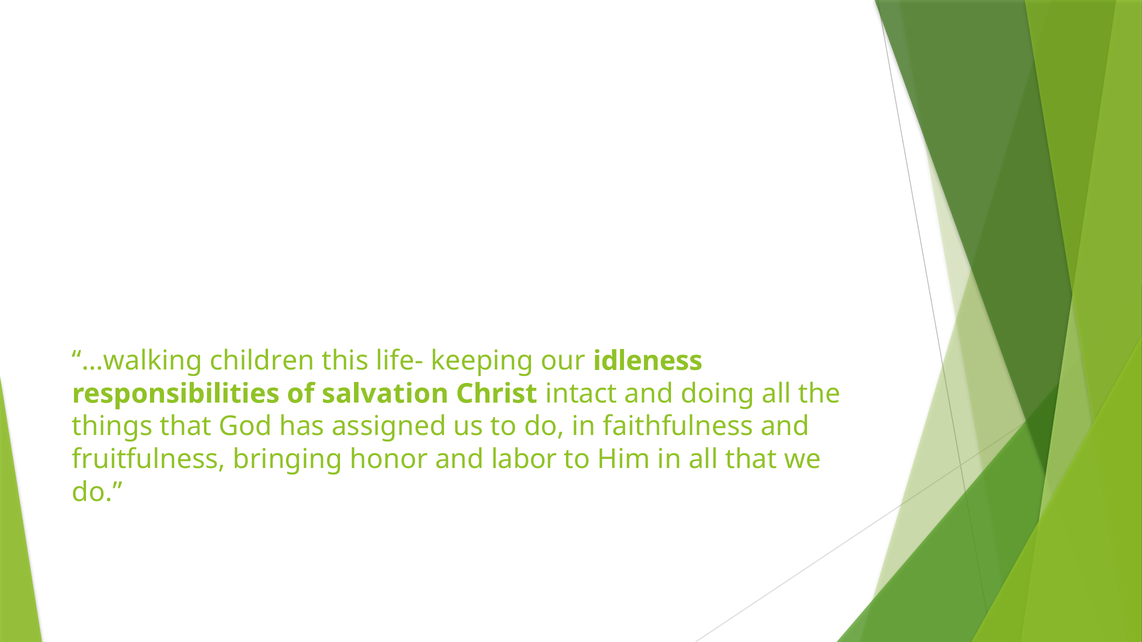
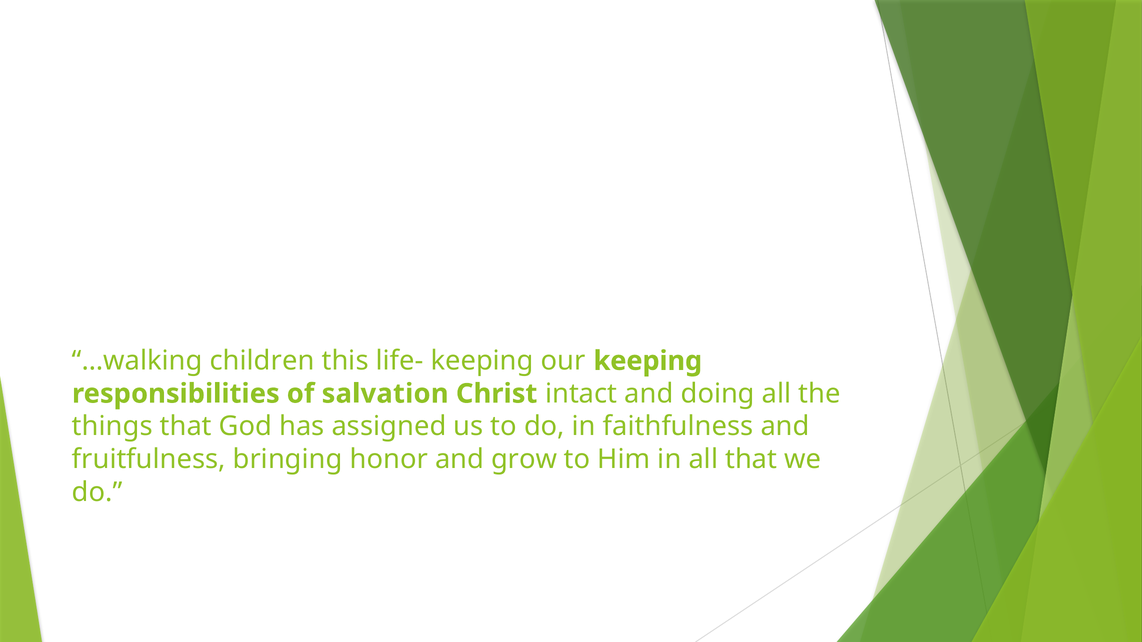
our idleness: idleness -> keeping (648, 361)
labor: labor -> grow (524, 460)
